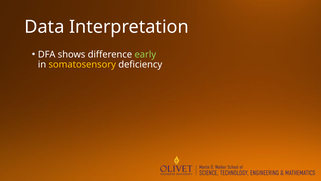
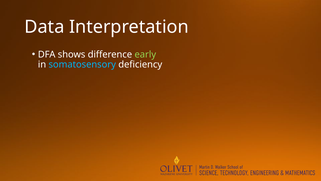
somatosensory colour: yellow -> light blue (82, 64)
